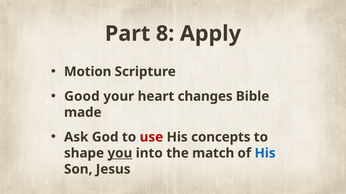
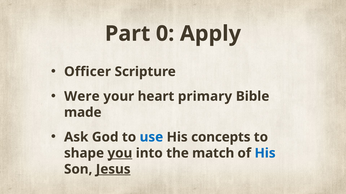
8: 8 -> 0 (165, 34)
Motion: Motion -> Officer (88, 72)
Good: Good -> Were (82, 97)
changes: changes -> primary (205, 97)
use colour: red -> blue (151, 138)
Jesus underline: none -> present (113, 170)
